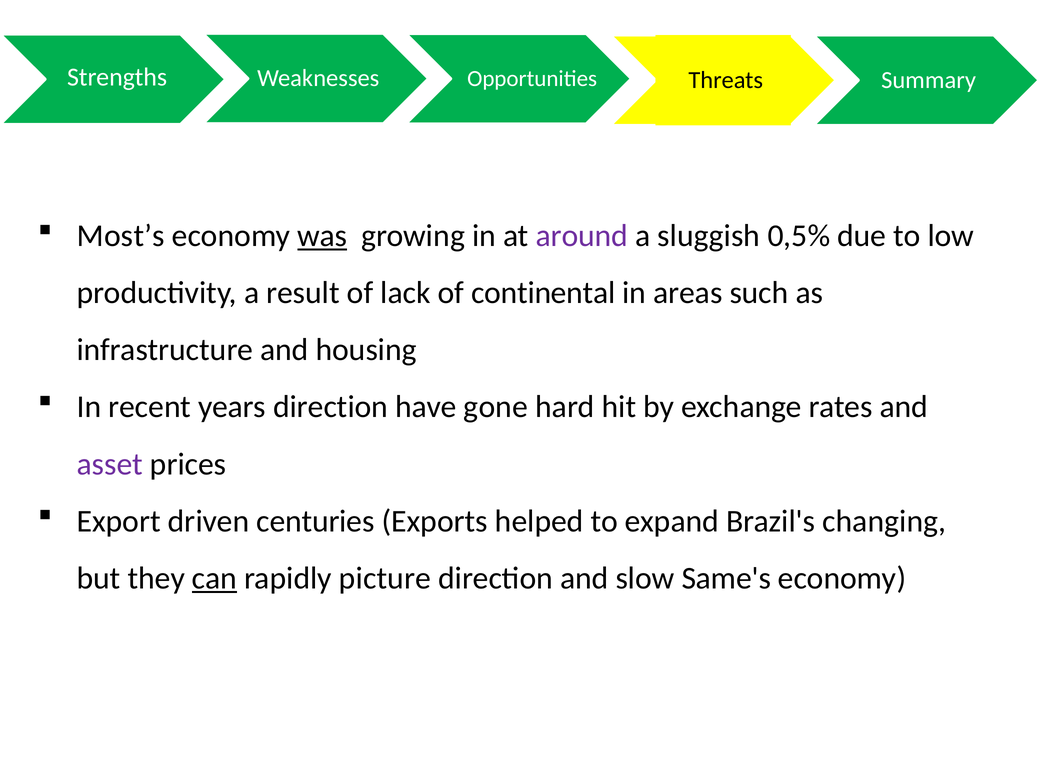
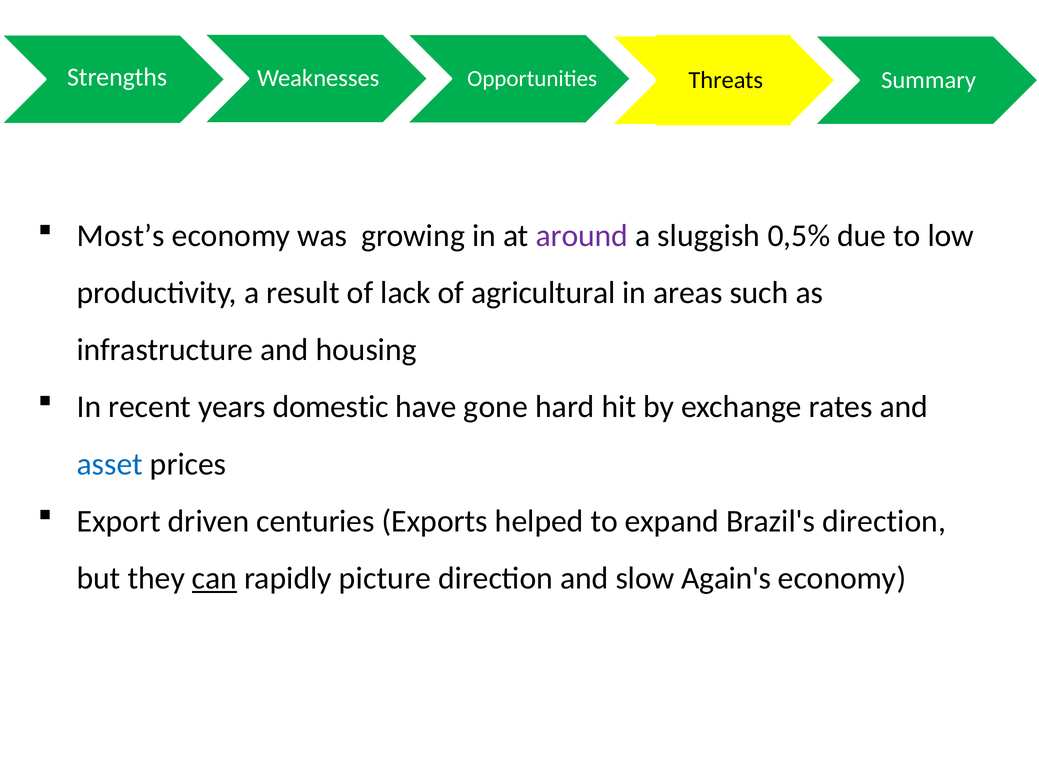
was underline: present -> none (322, 236)
continental: continental -> agricultural (543, 293)
years direction: direction -> domestic (331, 407)
asset colour: purple -> blue (110, 464)
Brazil's changing: changing -> direction (884, 521)
Same's: Same's -> Again's (726, 578)
